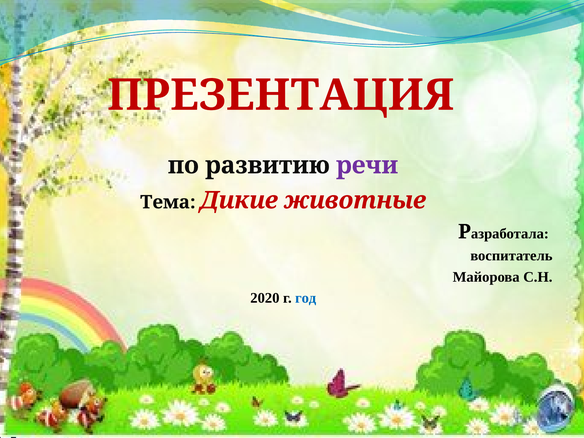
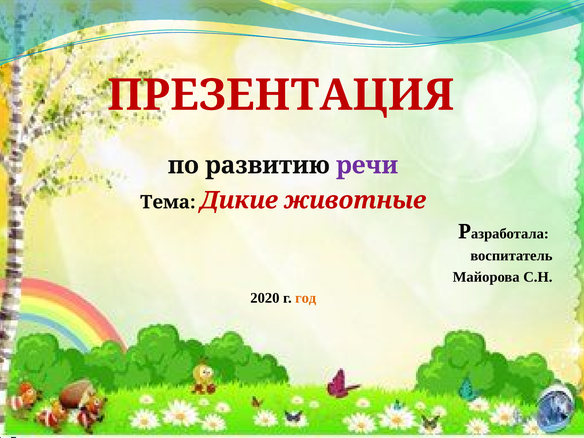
год colour: blue -> orange (306, 298)
